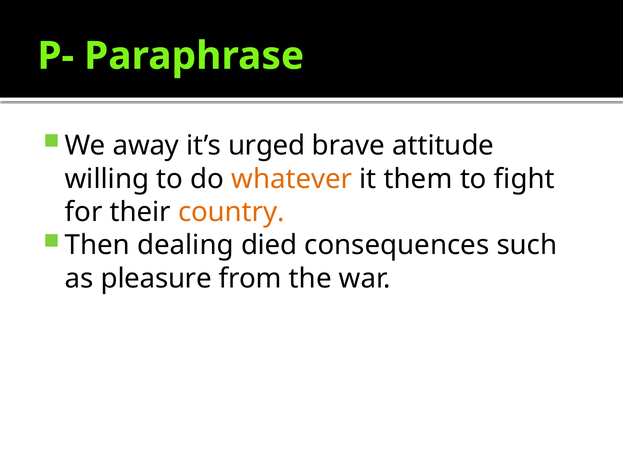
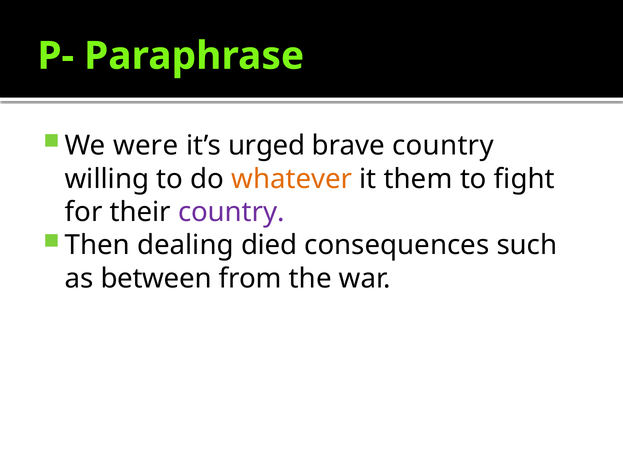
away: away -> were (146, 146)
brave attitude: attitude -> country (443, 146)
country colour: orange -> purple (231, 212)
pleasure: pleasure -> between (156, 279)
